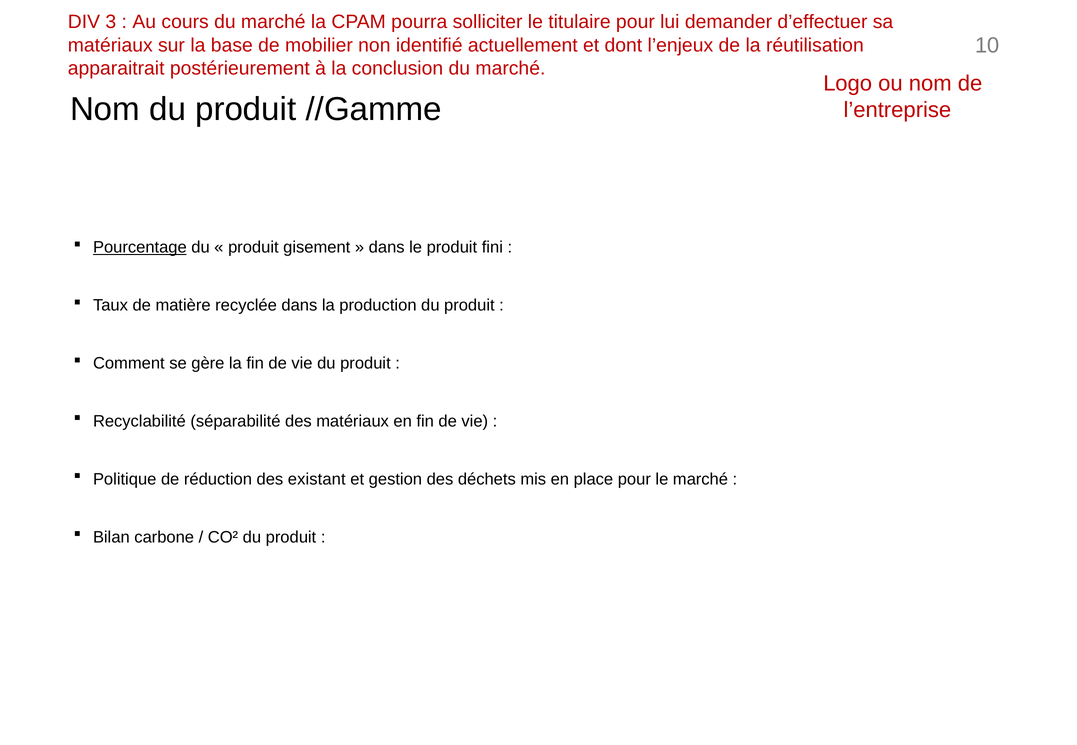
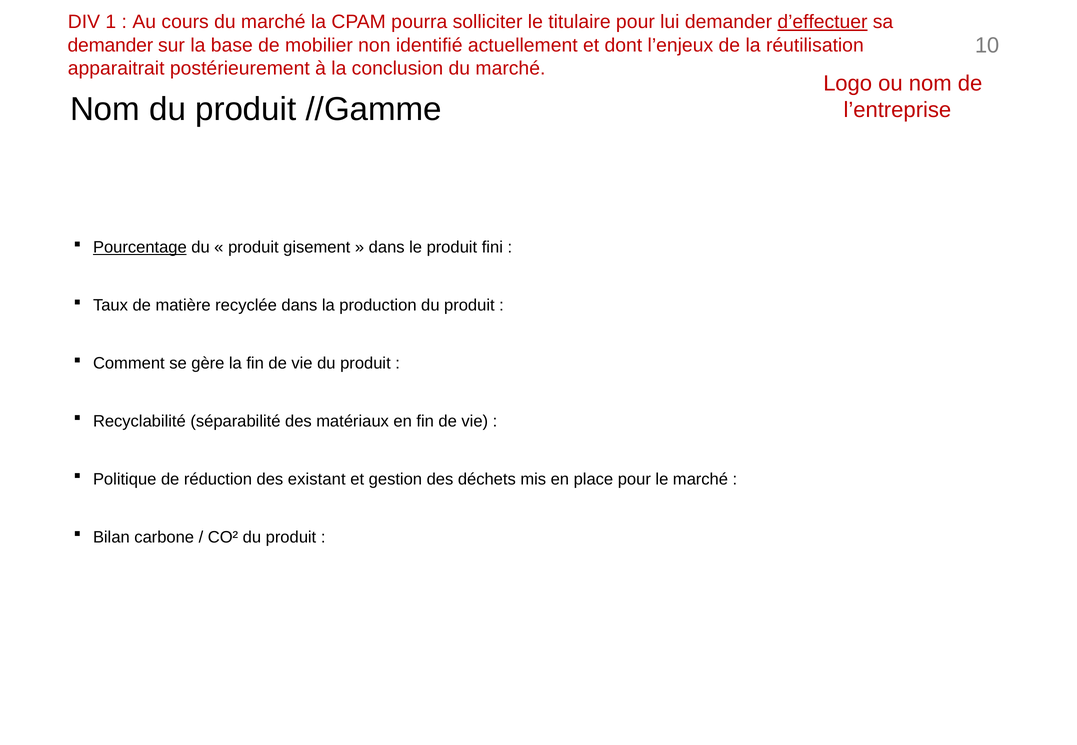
3: 3 -> 1 (111, 22)
d’effectuer underline: none -> present (822, 22)
matériaux: matériaux -> demander (110, 45)
